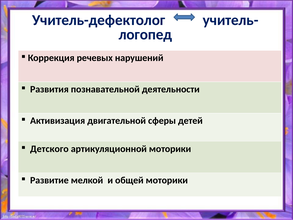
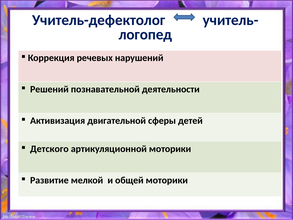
Развития: Развития -> Решений (49, 89)
